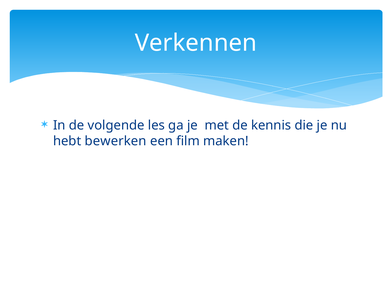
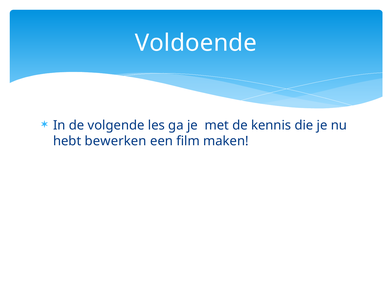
Verkennen: Verkennen -> Voldoende (196, 43)
